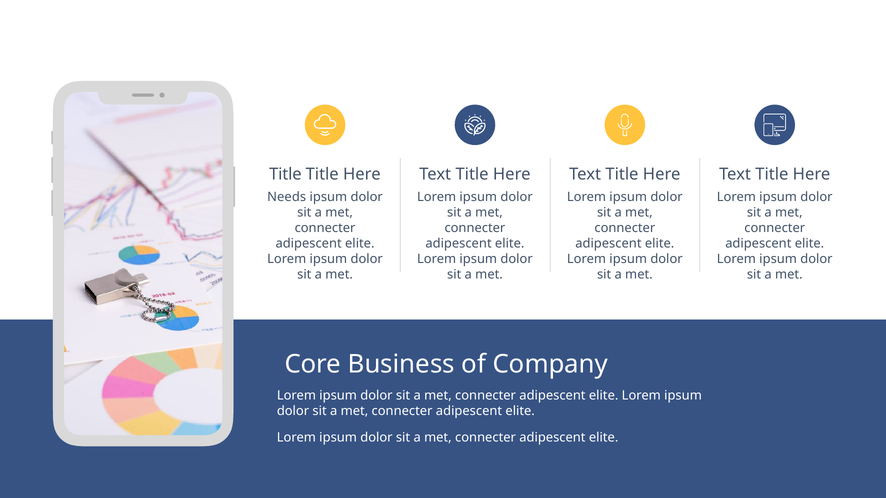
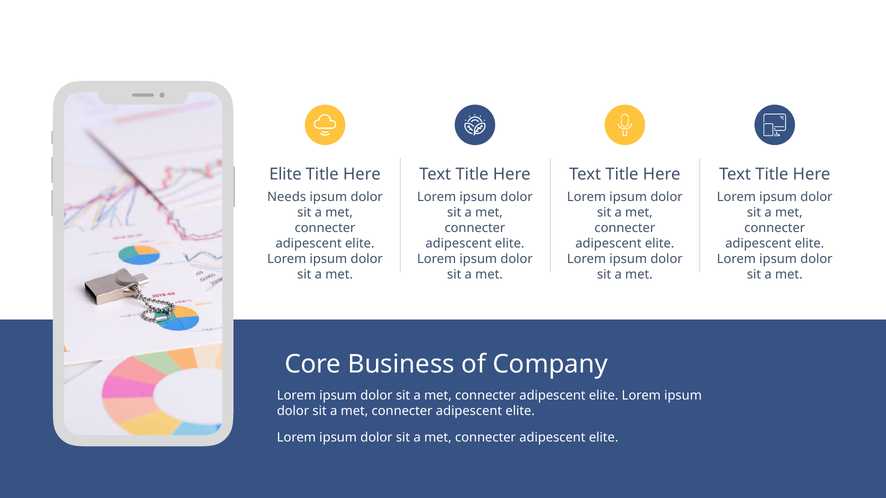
Title: Title -> Elite (285, 174)
